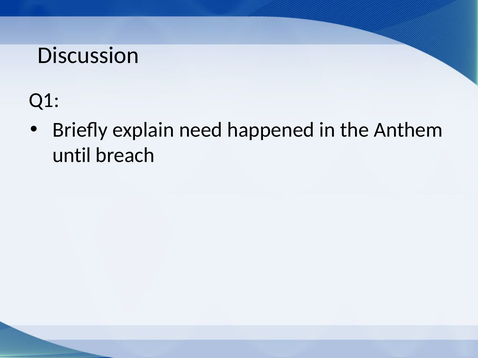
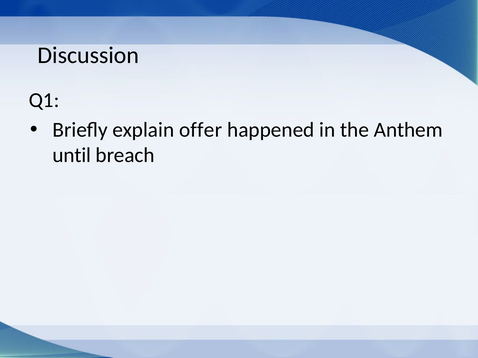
need: need -> offer (201, 130)
